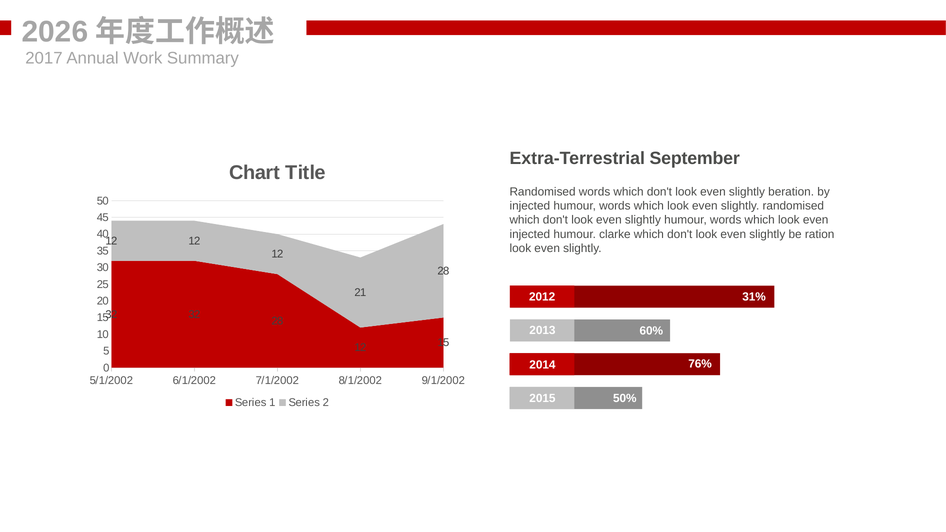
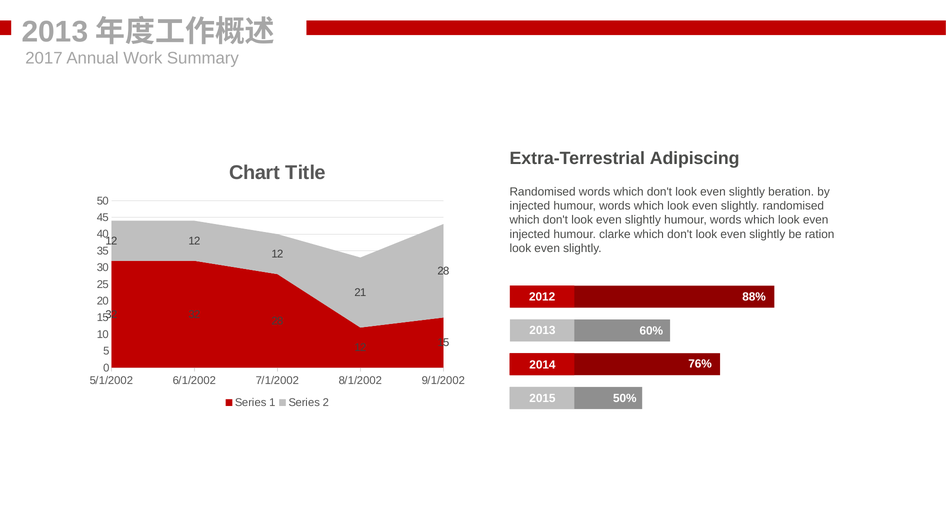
2026: 2026 -> 2013 (55, 32)
September: September -> Adipiscing (695, 159)
31%: 31% -> 88% (754, 297)
